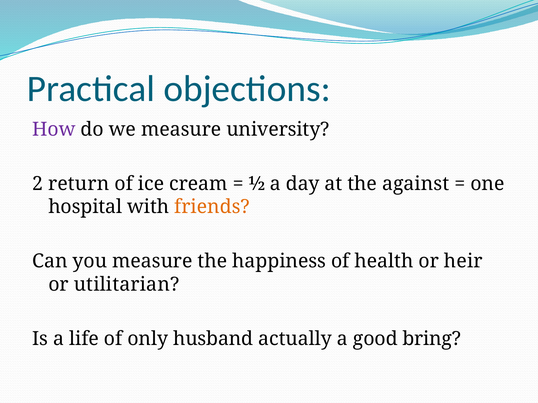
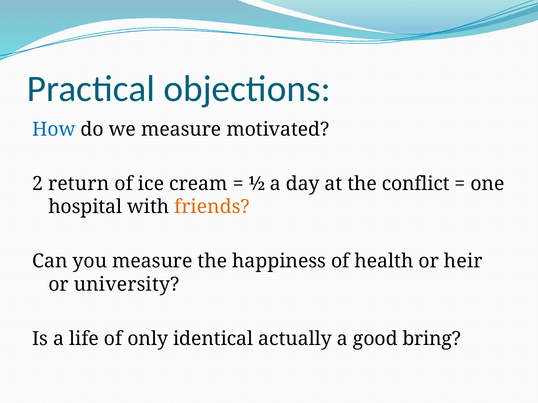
How colour: purple -> blue (54, 130)
university: university -> motivated (278, 130)
against: against -> conflict (416, 184)
utilitarian: utilitarian -> university (127, 285)
husband: husband -> identical (213, 339)
